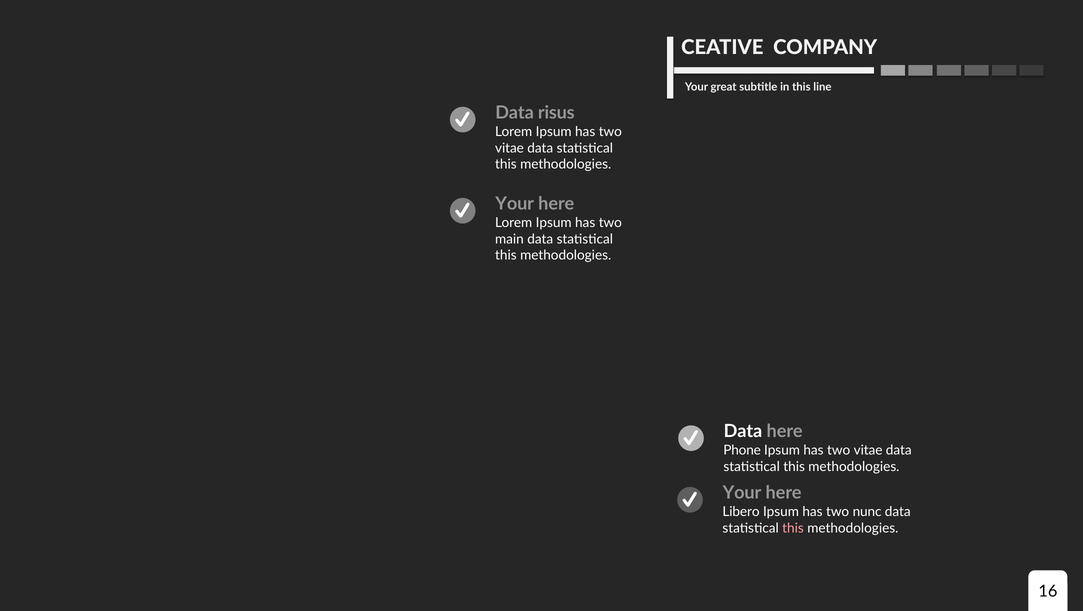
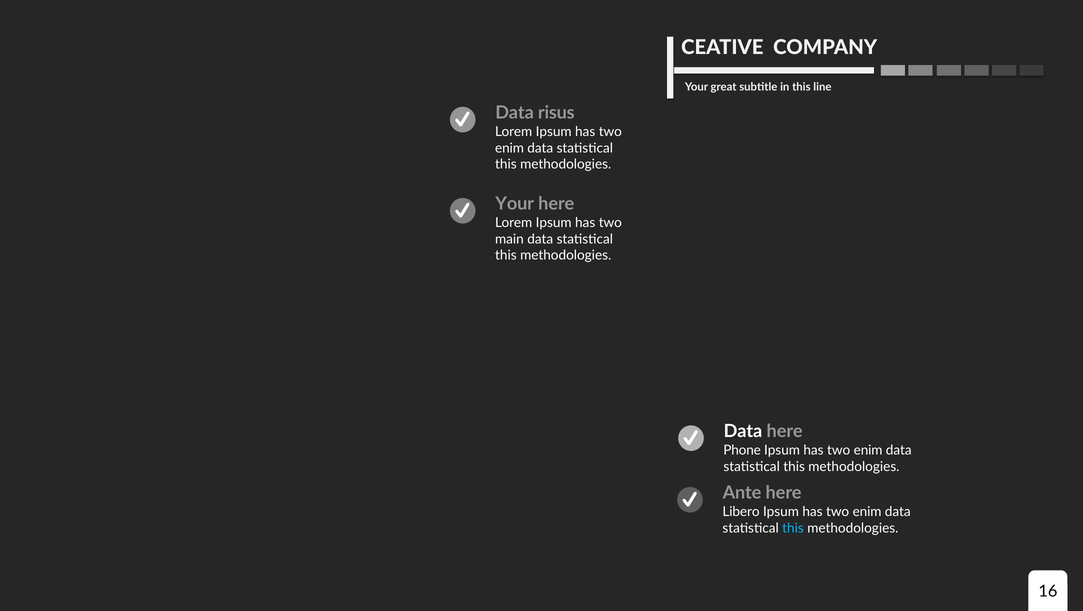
vitae: vitae -> enim (510, 148)
vitae: vitae -> enim (868, 450)
Your: Your -> Ante (742, 493)
nunc: nunc -> enim (867, 512)
this colour: pink -> light blue (793, 528)
